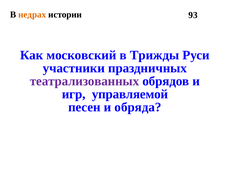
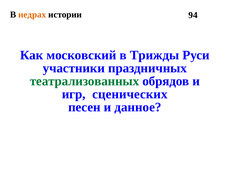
93: 93 -> 94 (193, 15)
театрализованных colour: purple -> green (85, 81)
управляемой: управляемой -> сценических (130, 94)
обряда: обряда -> данное (138, 107)
